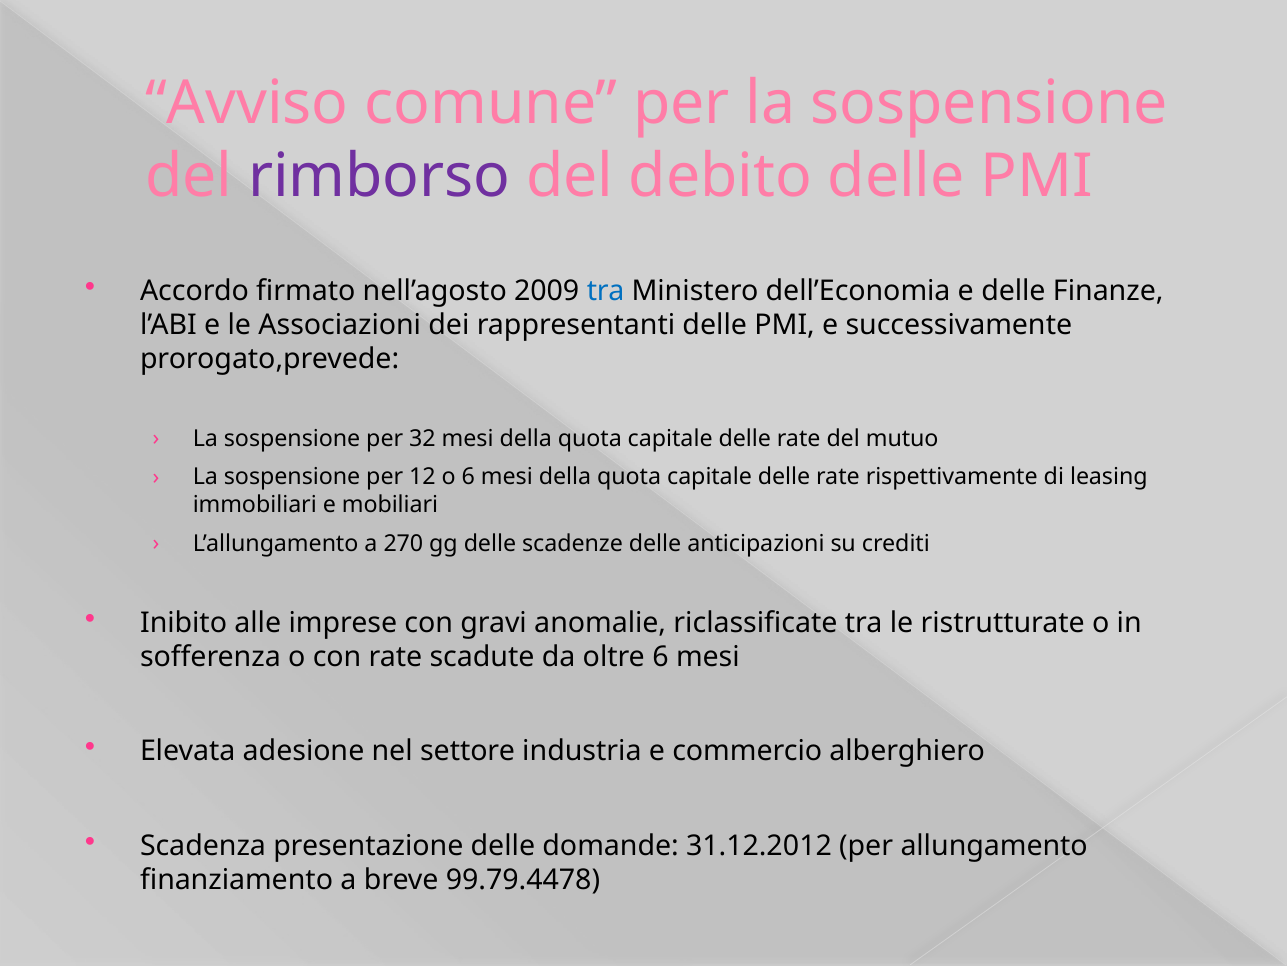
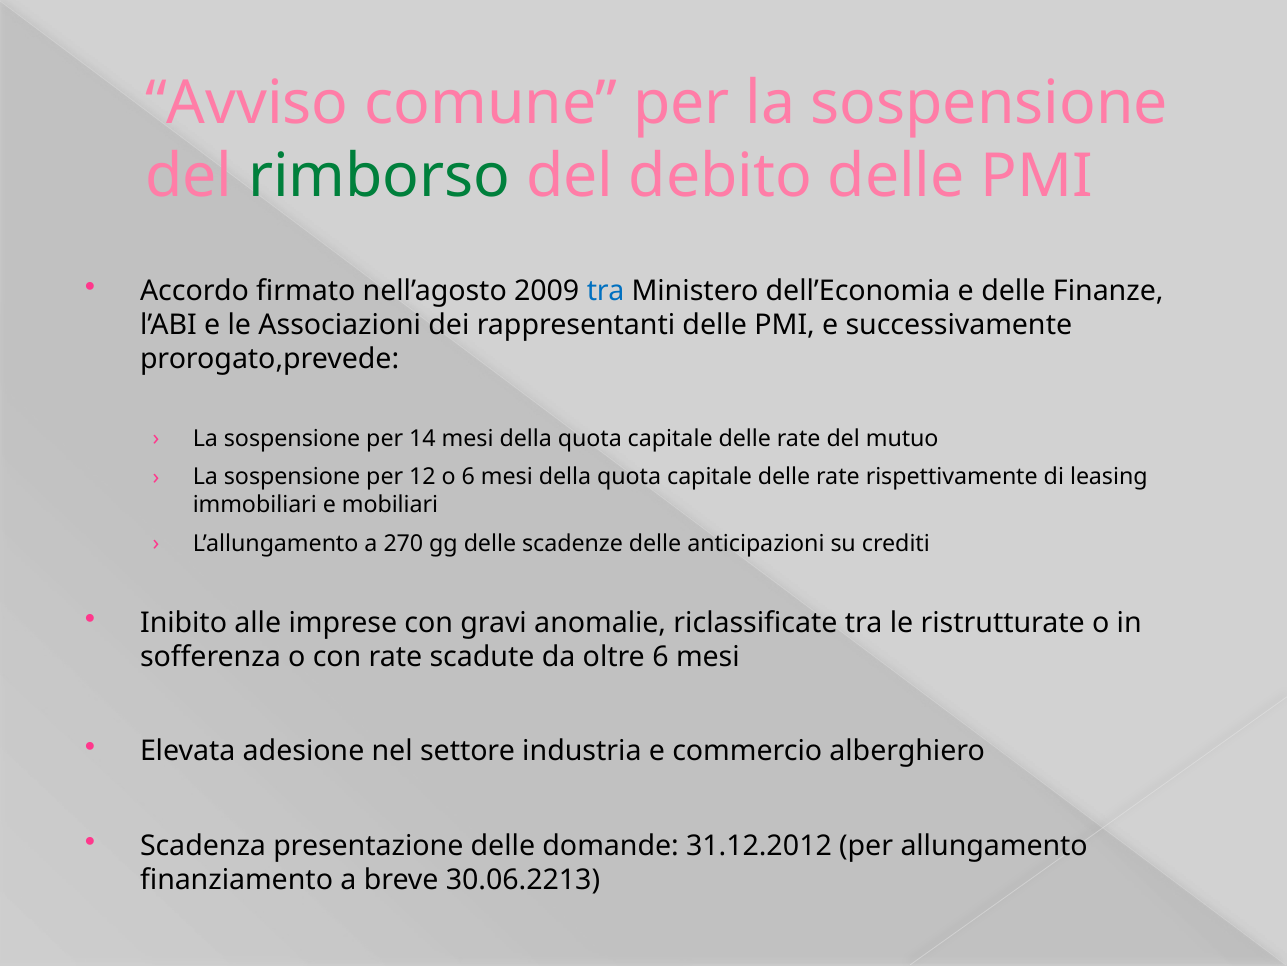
rimborso colour: purple -> green (379, 177)
32: 32 -> 14 (422, 439)
99.79.4478: 99.79.4478 -> 30.06.2213 (523, 879)
